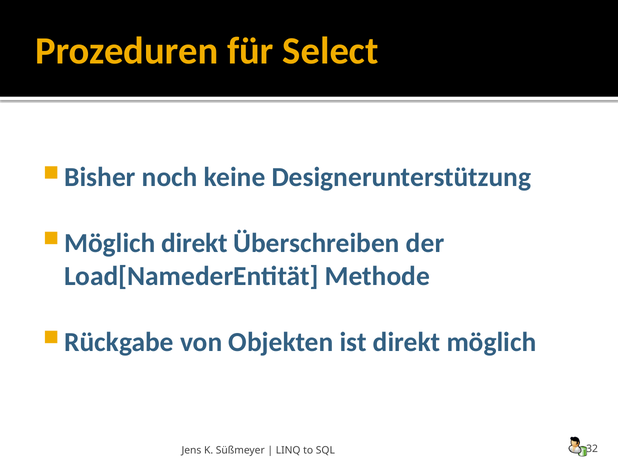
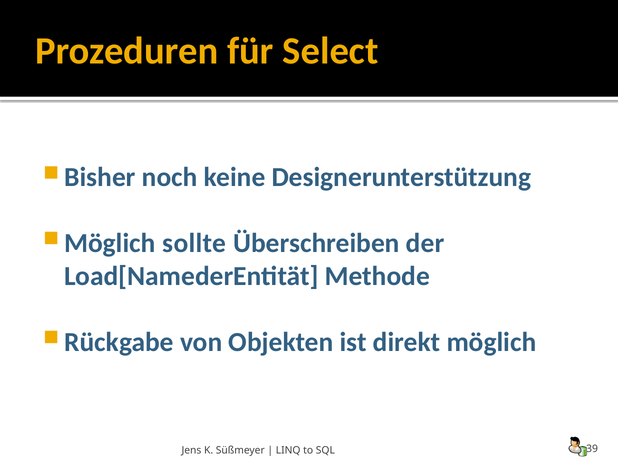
direkt: direkt -> sollte (194, 243)
32: 32 -> 39 (592, 449)
